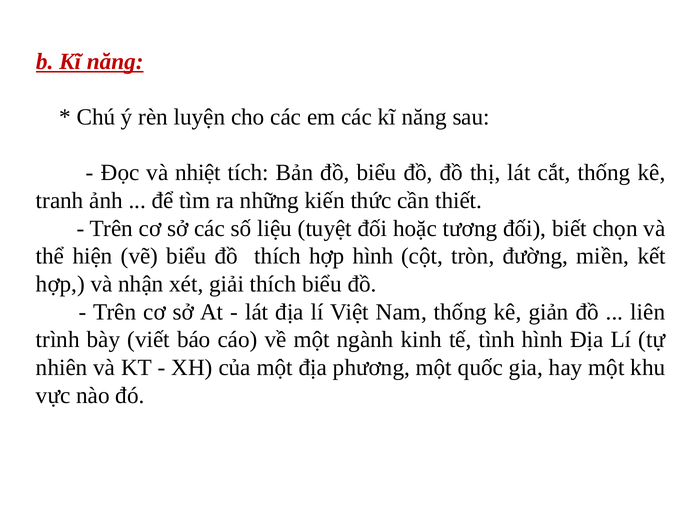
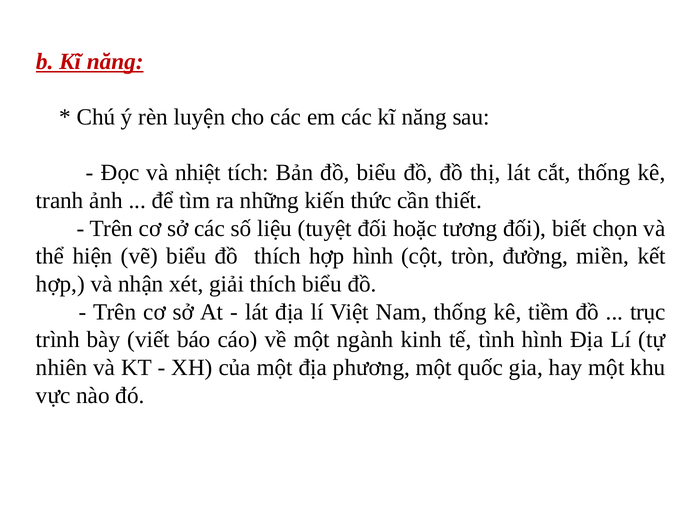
giản: giản -> tiềm (549, 312)
liên: liên -> trục (648, 312)
